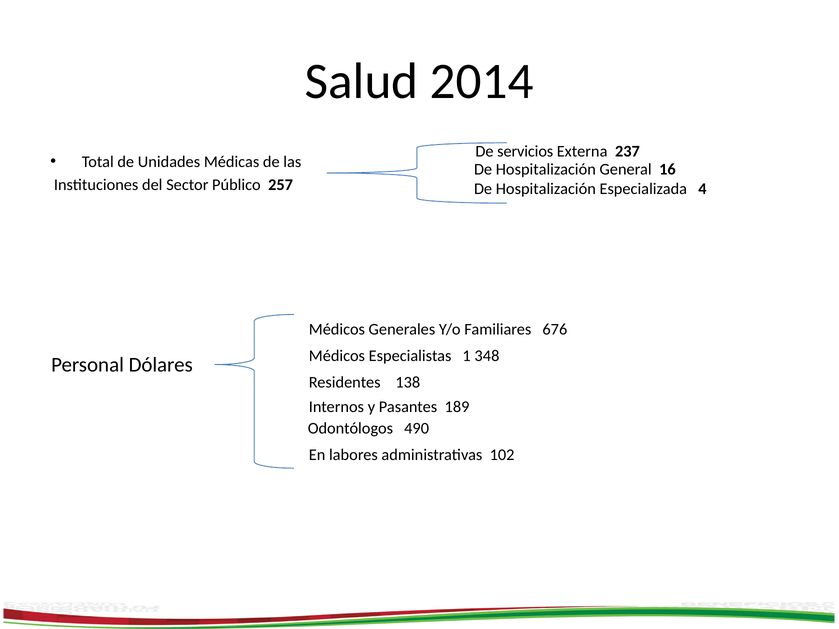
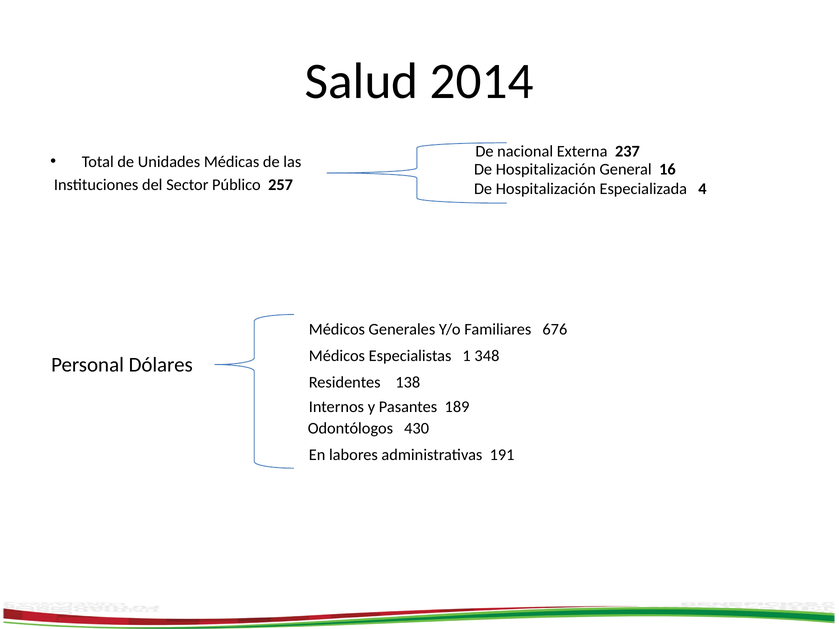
servicios: servicios -> nacional (525, 151)
490: 490 -> 430 (417, 429)
102: 102 -> 191 (502, 455)
